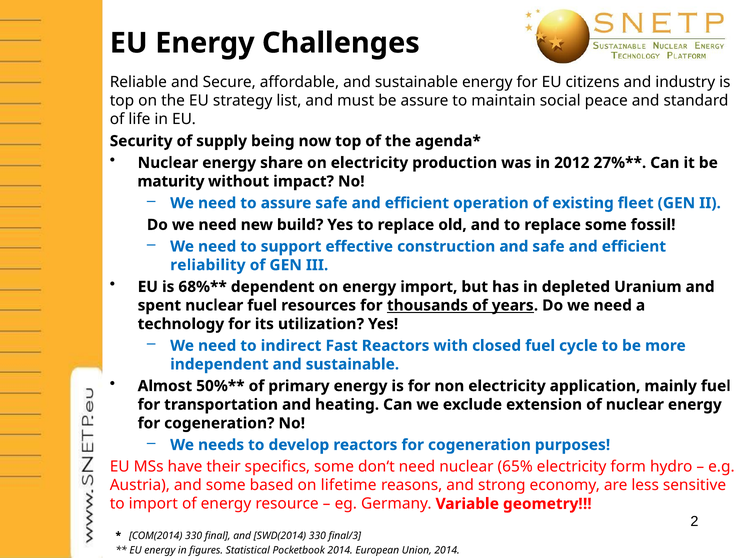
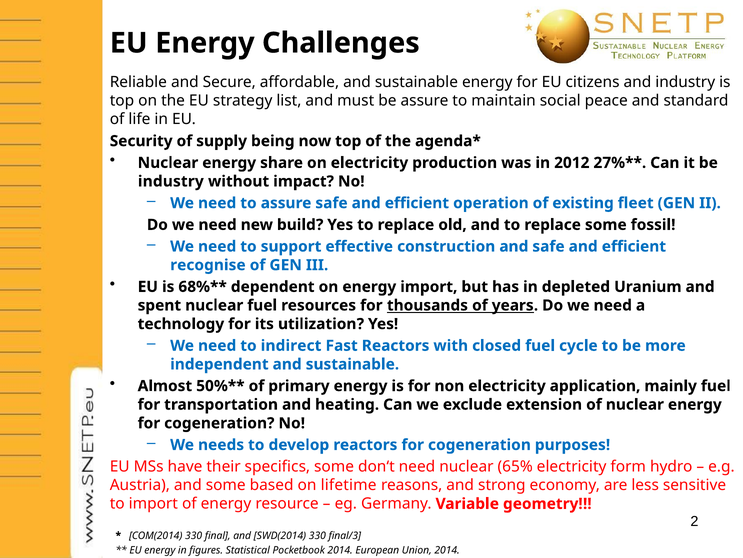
maturity: maturity -> industry (171, 181)
reliability: reliability -> recognise (208, 265)
